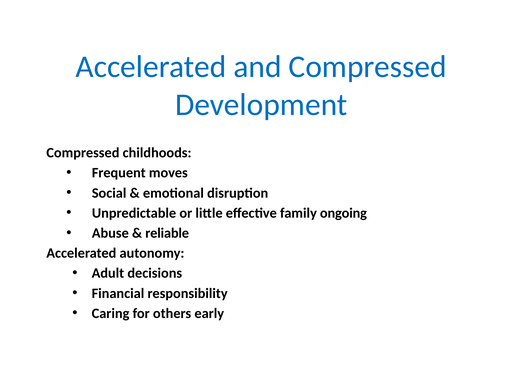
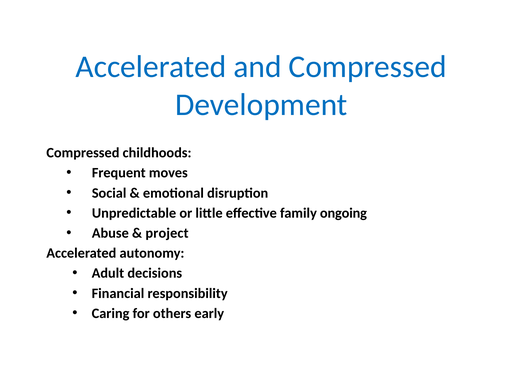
reliable: reliable -> project (167, 233)
